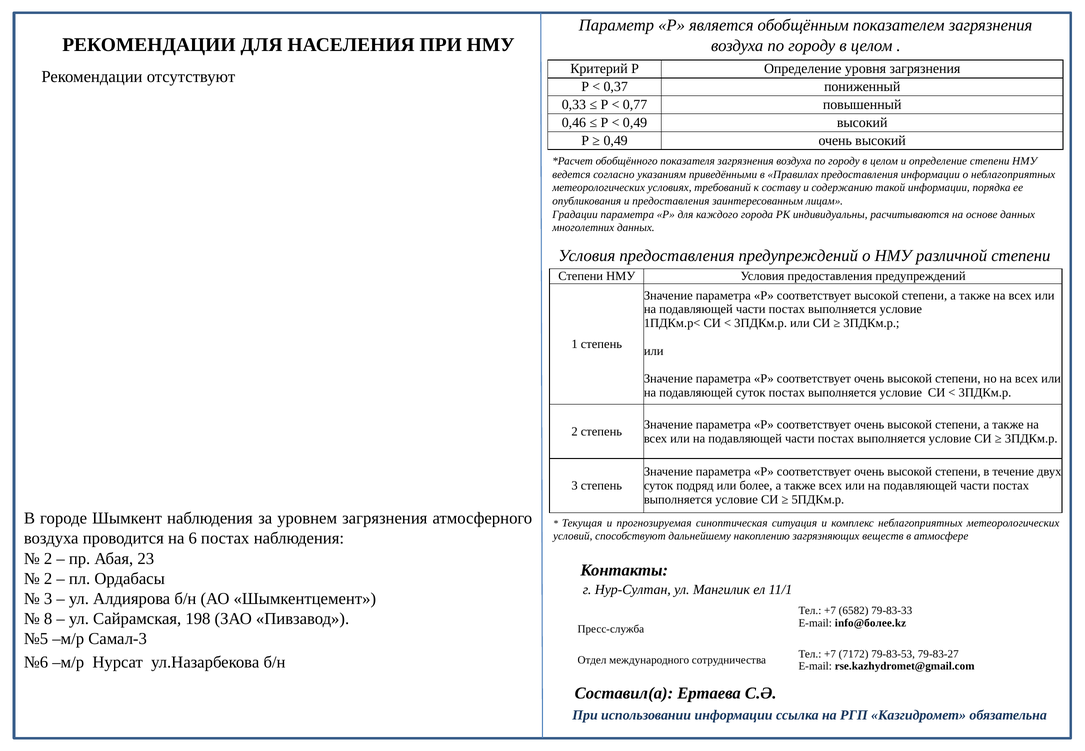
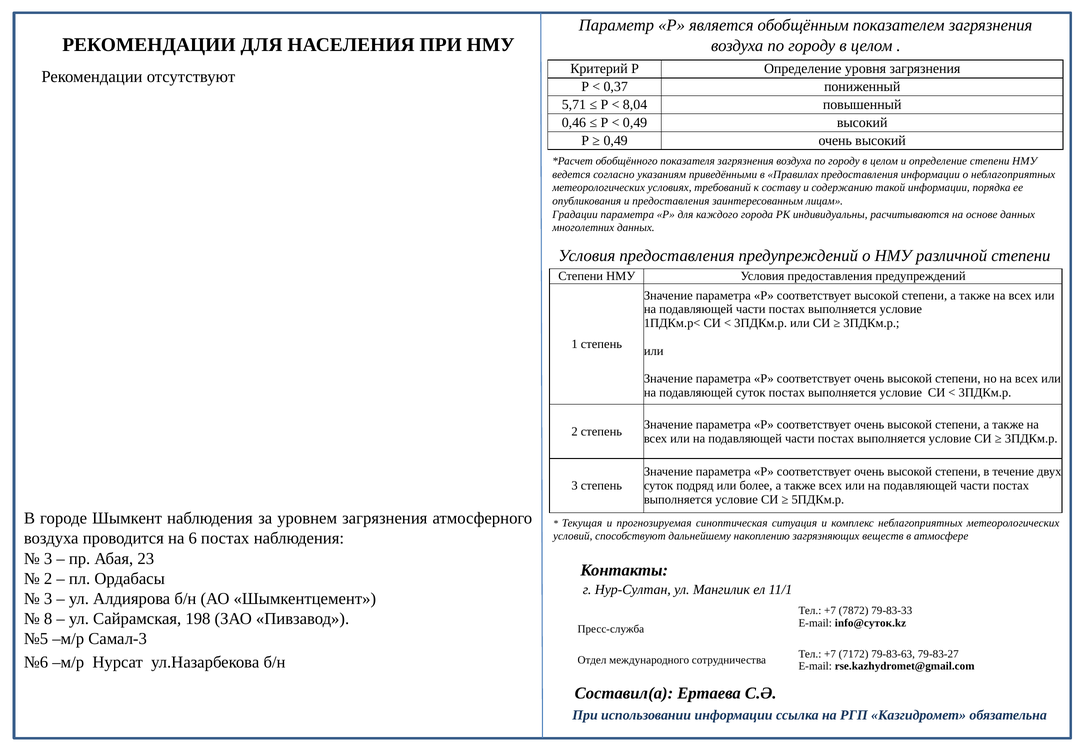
0,33: 0,33 -> 5,71 (574, 105)
0,77: 0,77 -> 8,04 (635, 105)
2: 2 -> 3 (48, 559)
6582: 6582 -> 7872 (854, 611)
info@более.kz: info@более.kz -> info@суток.kz (870, 623)
79-83-53: 79-83-53 -> 79-83-63 (893, 654)
